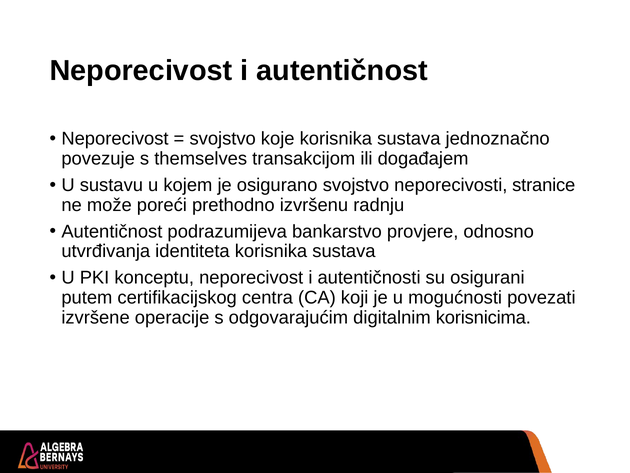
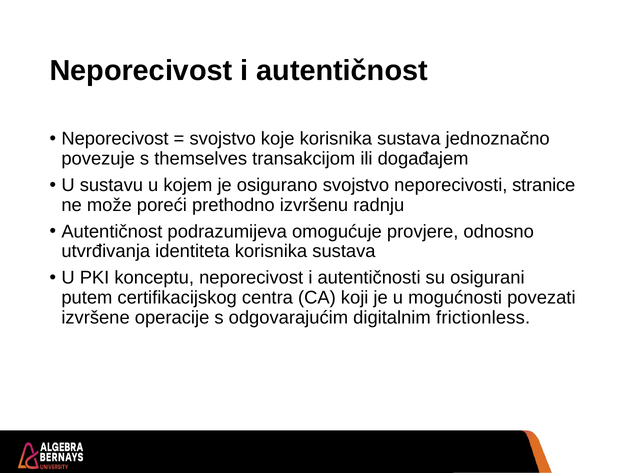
bankarstvo: bankarstvo -> omogućuje (337, 231)
korisnicima: korisnicima -> frictionless (483, 317)
